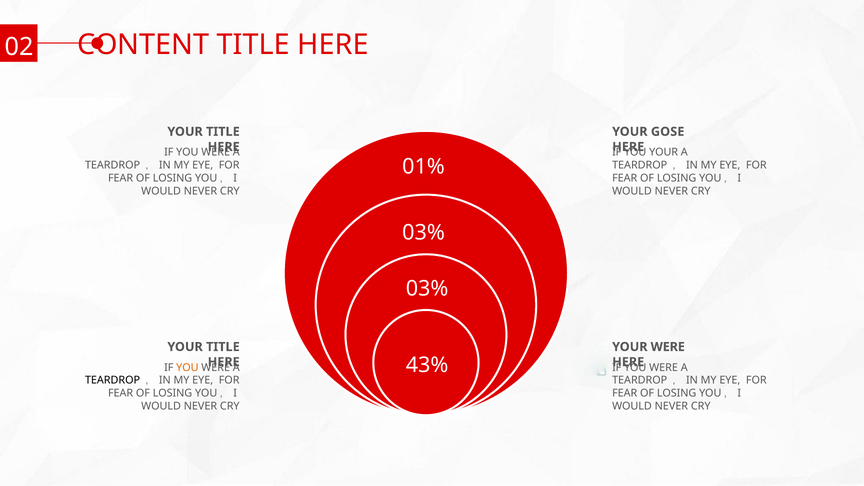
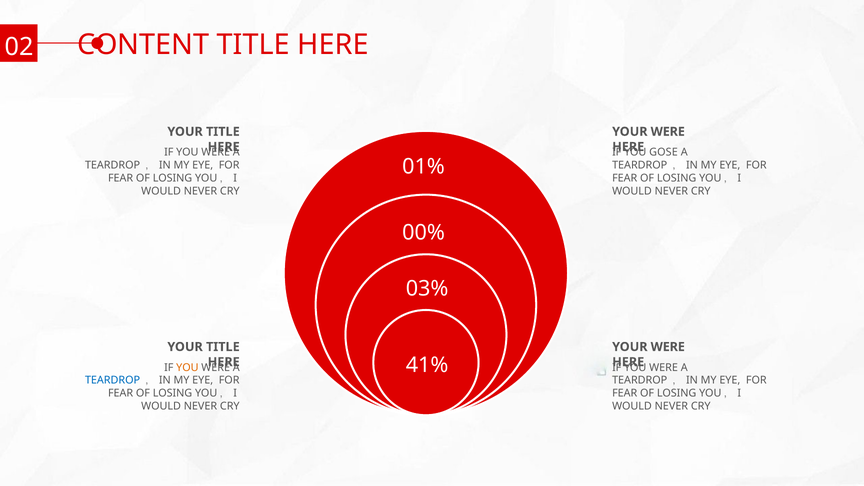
GOSE: GOSE -> WERE (668, 132)
YOUR: YOUR -> GOSE (663, 152)
03%: 03% -> 00% (424, 232)
43%: 43% -> 41% (427, 365)
TEARDROP colour: black -> blue (113, 380)
